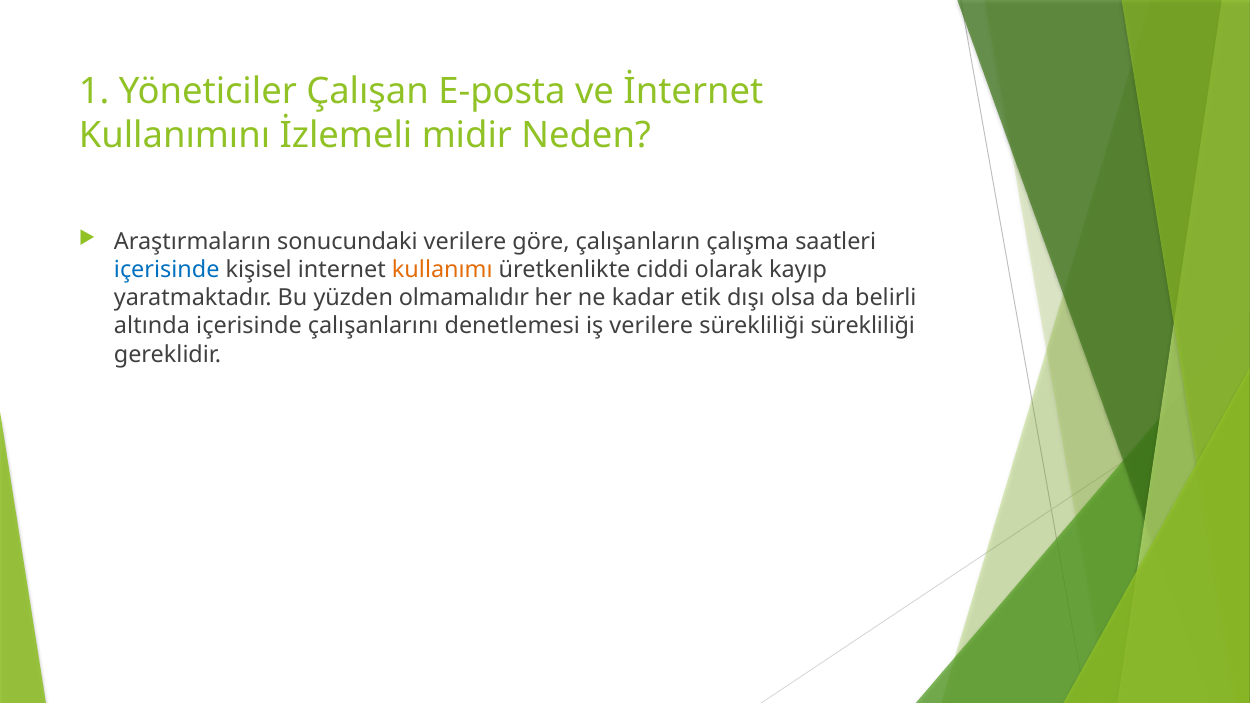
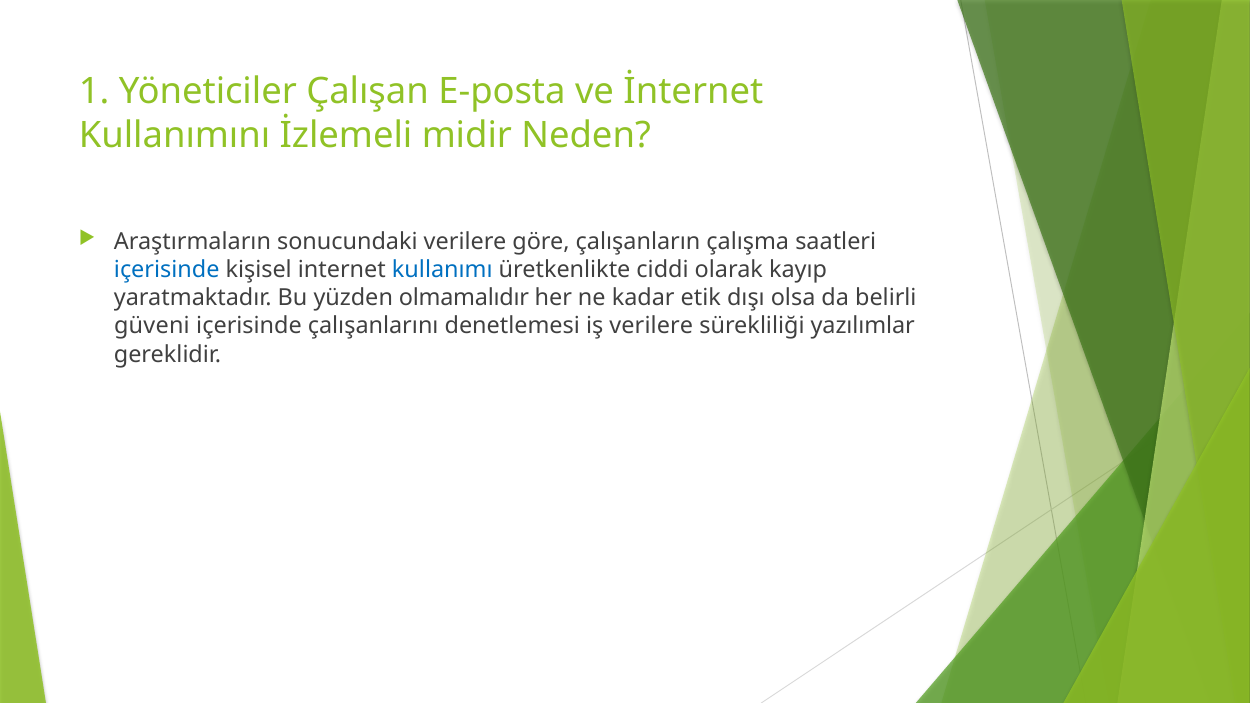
kullanımı colour: orange -> blue (442, 270)
altında: altında -> güveni (152, 326)
sürekliliği sürekliliği: sürekliliği -> yazılımlar (863, 326)
